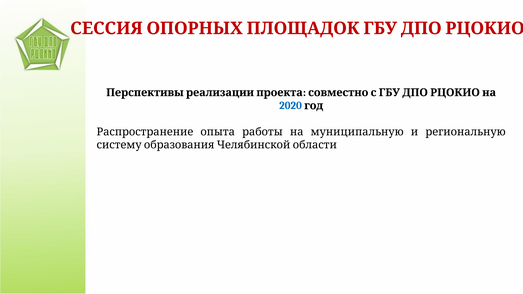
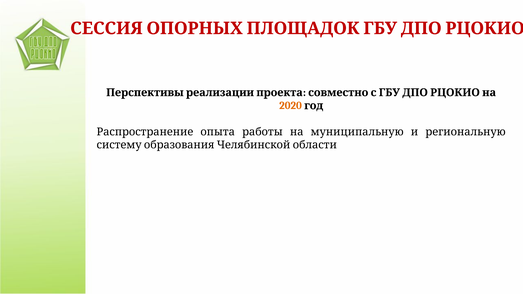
2020 colour: blue -> orange (291, 106)
